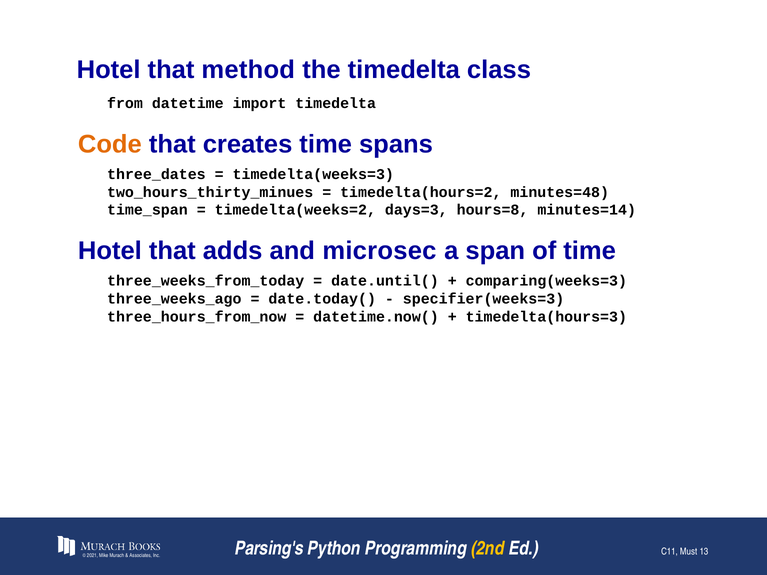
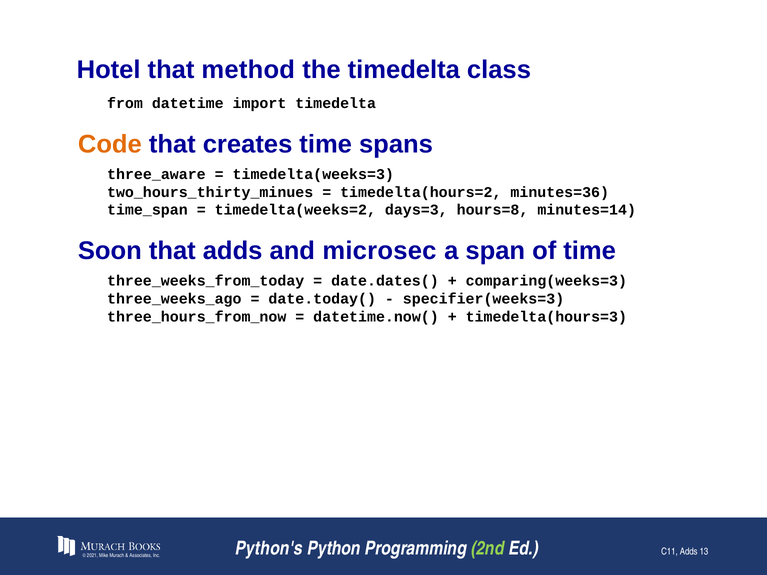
three_dates: three_dates -> three_aware (156, 174)
minutes=48: minutes=48 -> minutes=36 (560, 192)
Hotel: Hotel -> Soon (110, 251)
date.until(: date.until( -> date.dates( (385, 281)
Parsing's: Parsing's -> Python's (269, 548)
2nd colour: yellow -> light green (488, 548)
C11 Must: Must -> Adds (689, 552)
